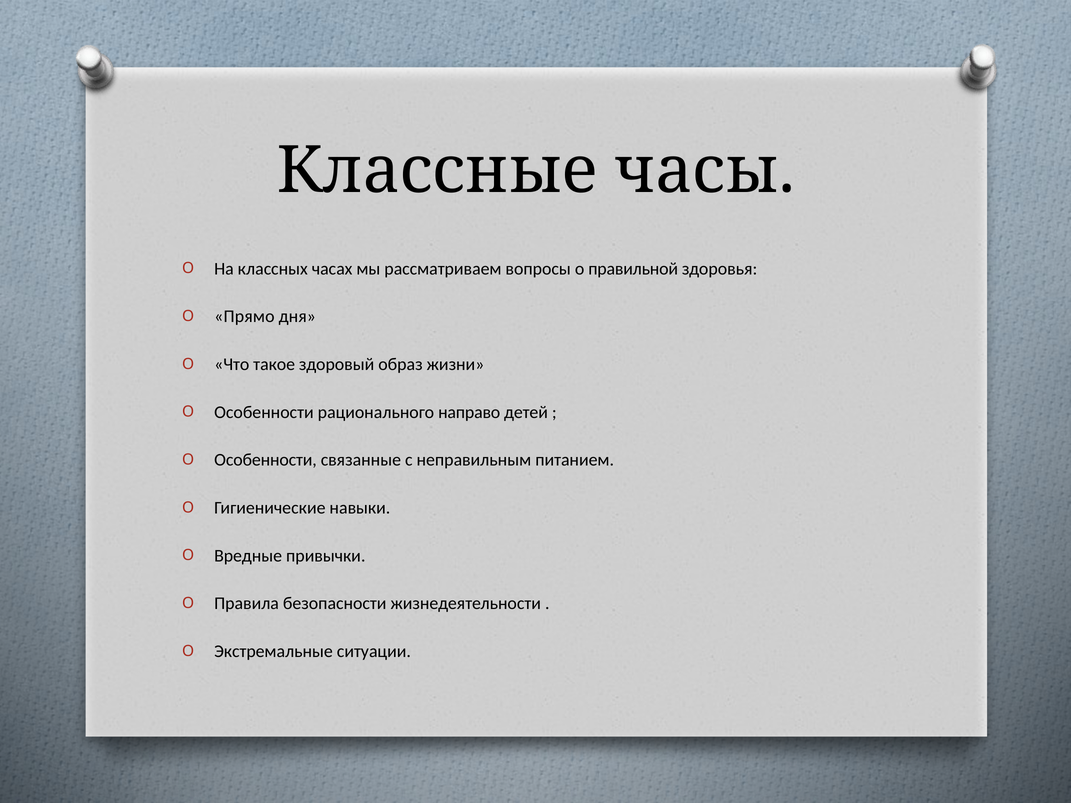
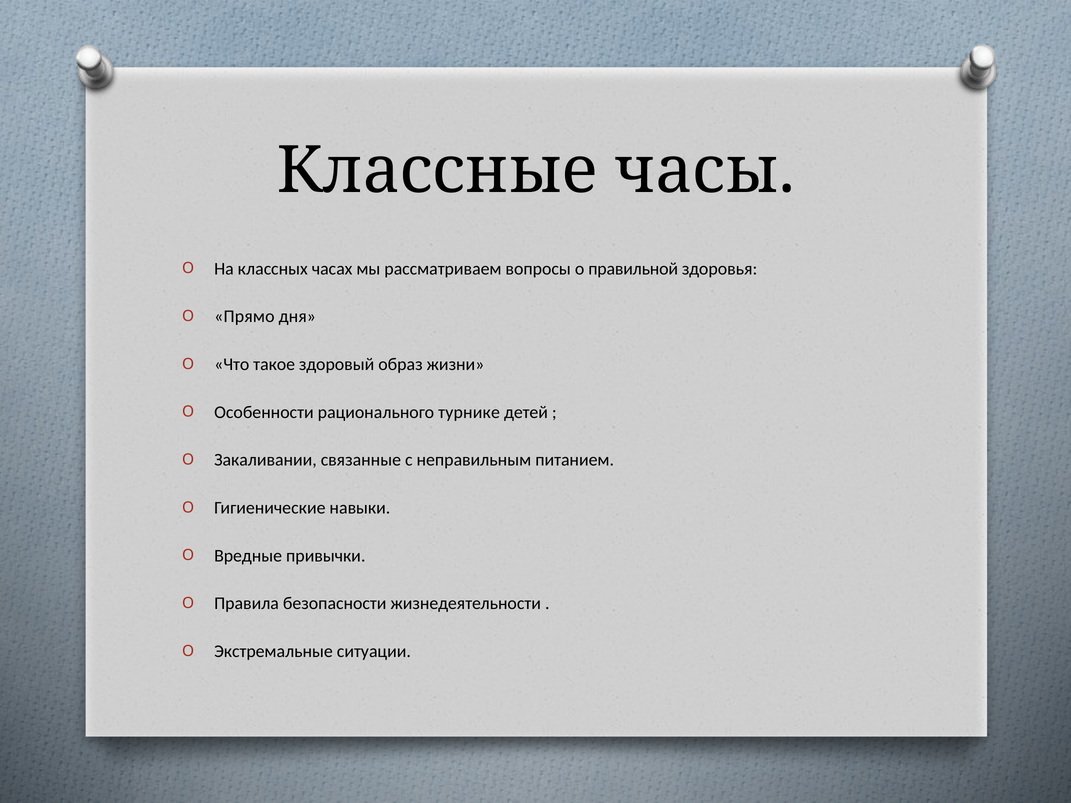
направо: направо -> турнике (469, 412)
Особенности: Особенности -> Закаливании (265, 460)
